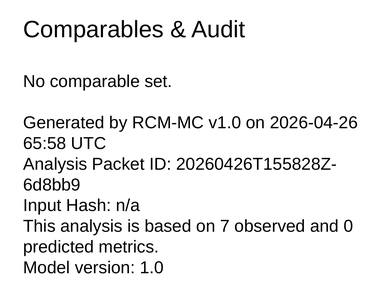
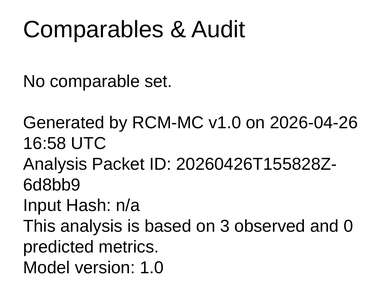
65:58: 65:58 -> 16:58 (45, 143)
7: 7 -> 3 (225, 226)
